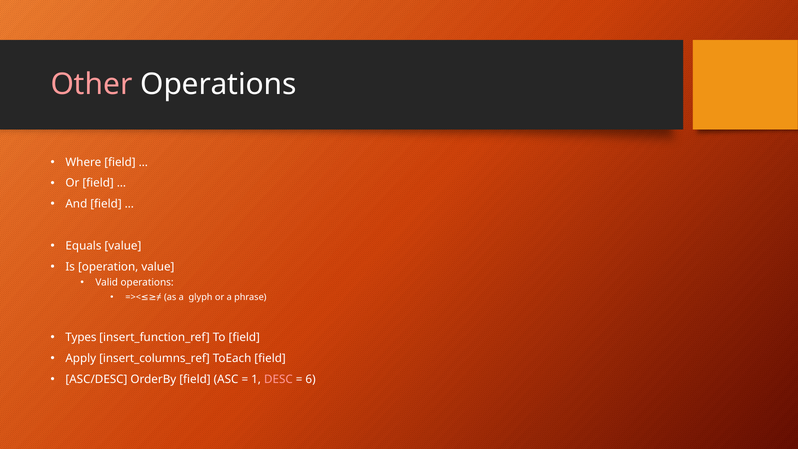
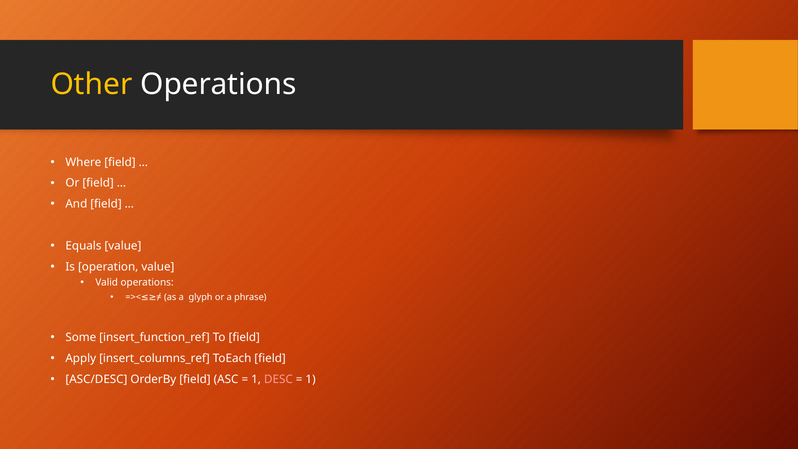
Other colour: pink -> yellow (91, 84)
Types: Types -> Some (81, 337)
6: 6 -> 1 (311, 379)
